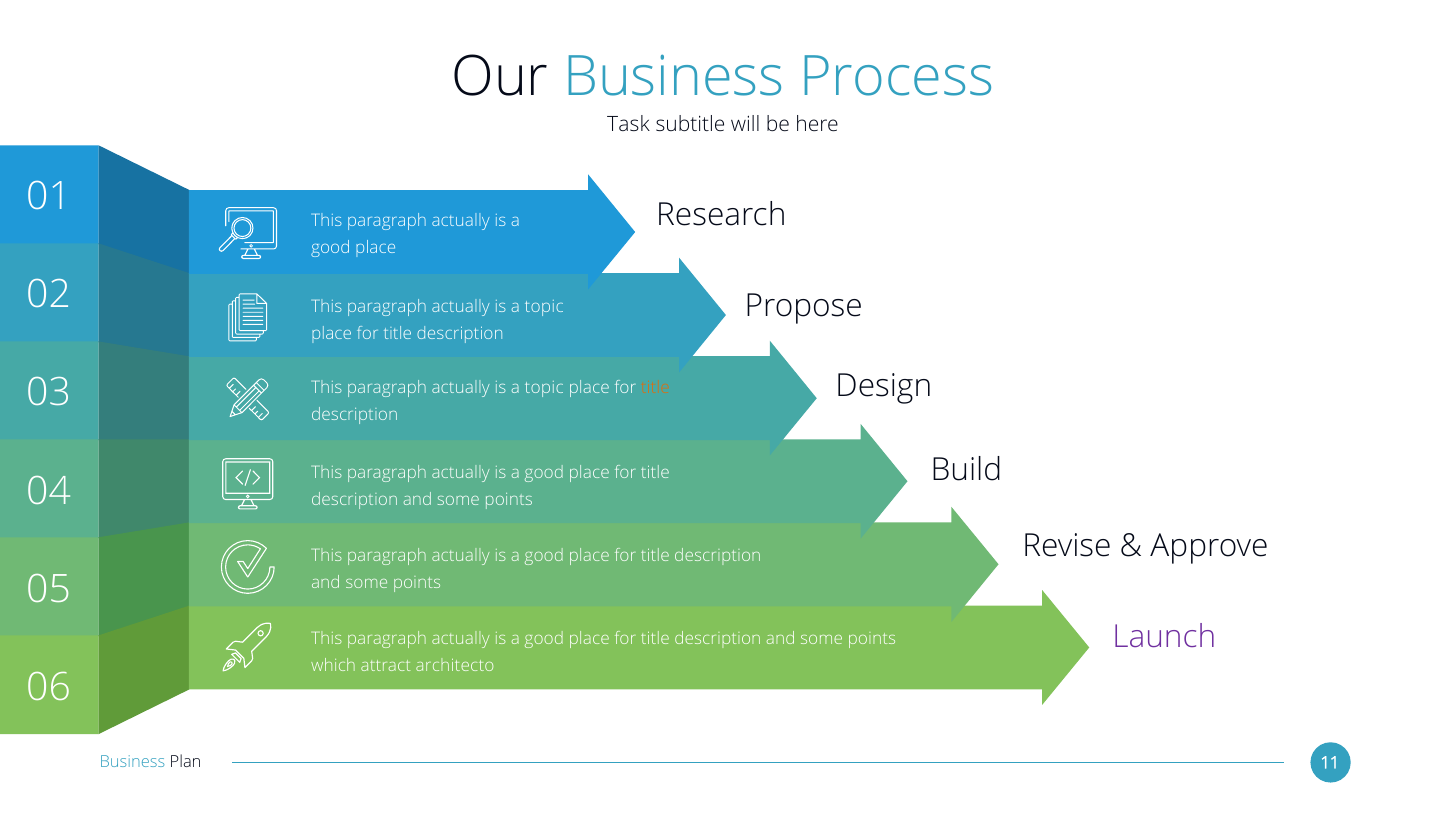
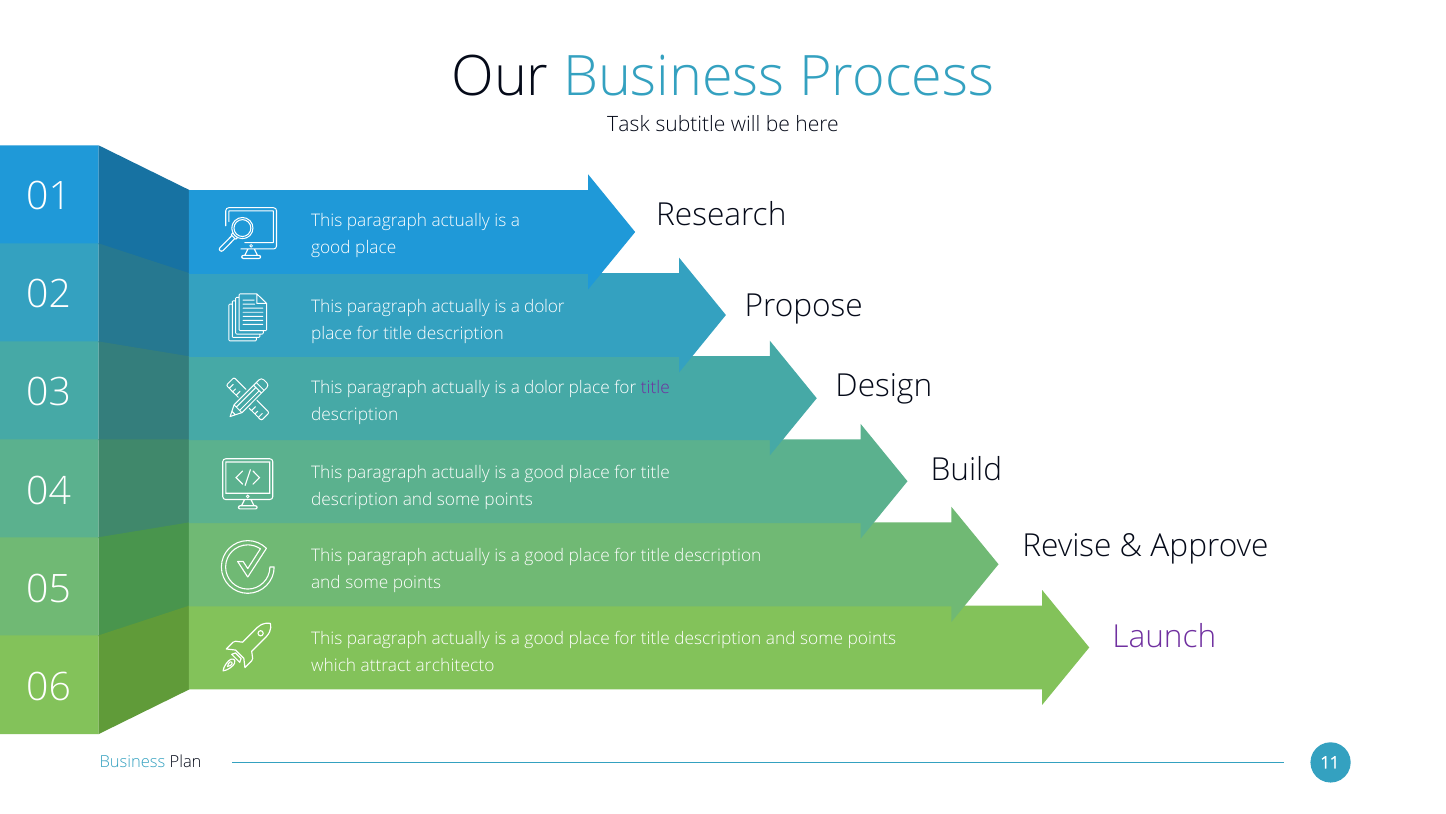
topic: topic -> dolor (544, 307)
topic: topic -> dolor (544, 388)
title colour: orange -> purple (655, 388)
